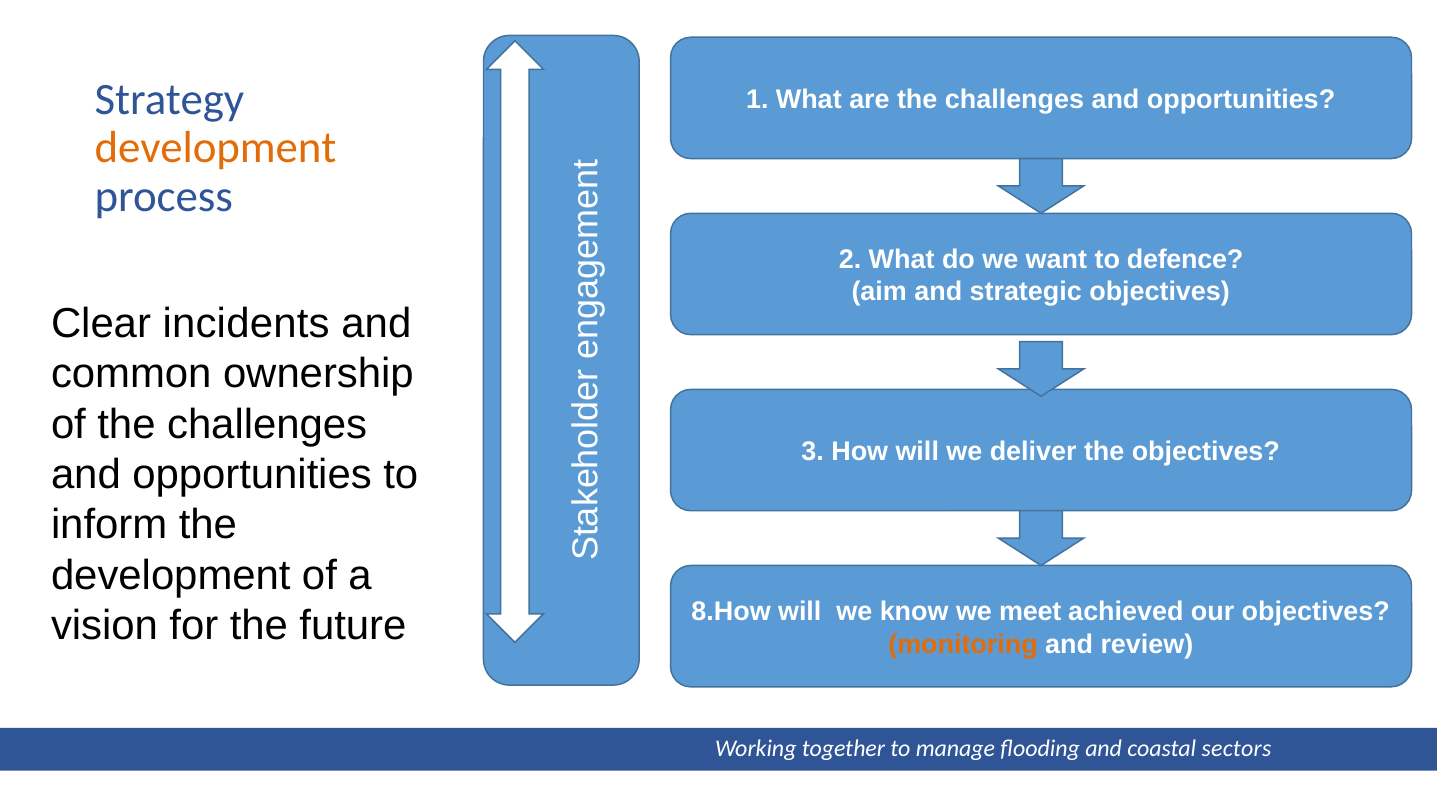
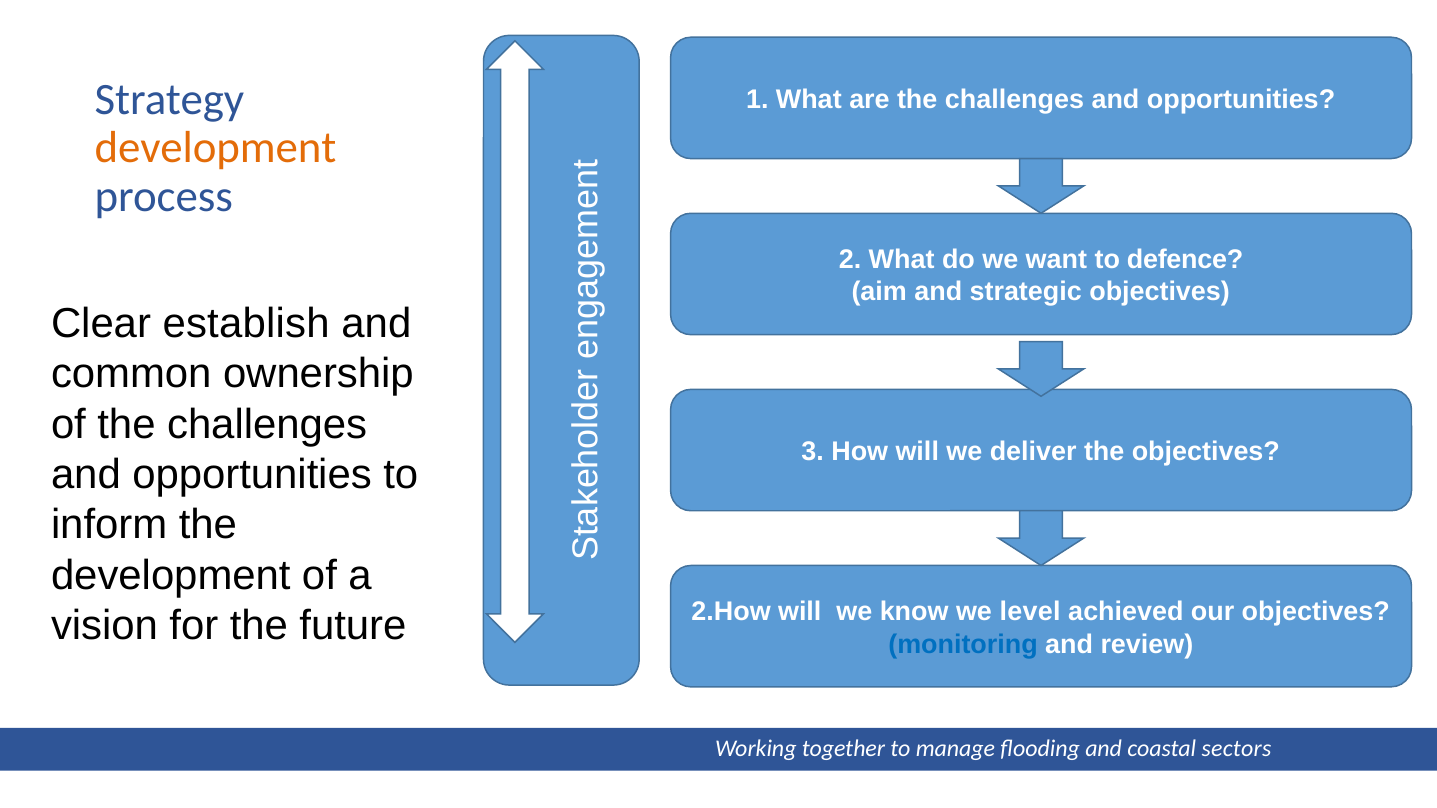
incidents: incidents -> establish (246, 324)
8.How: 8.How -> 2.How (731, 612)
meet: meet -> level (1030, 612)
monitoring colour: orange -> blue (963, 644)
